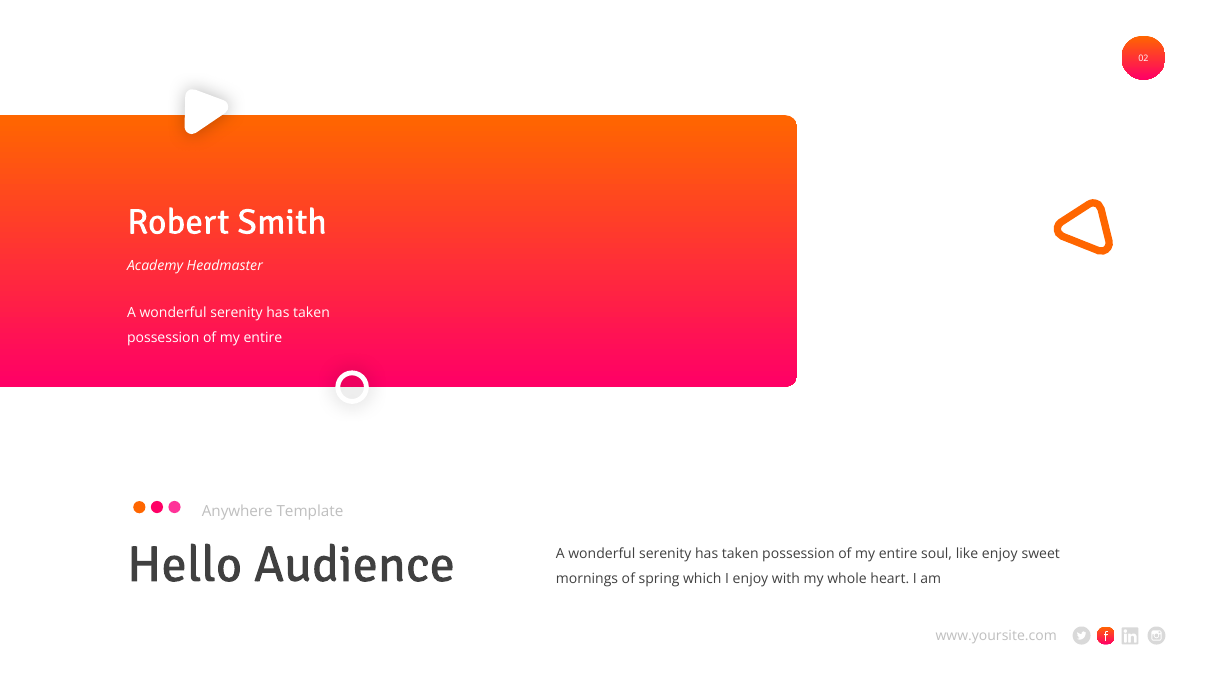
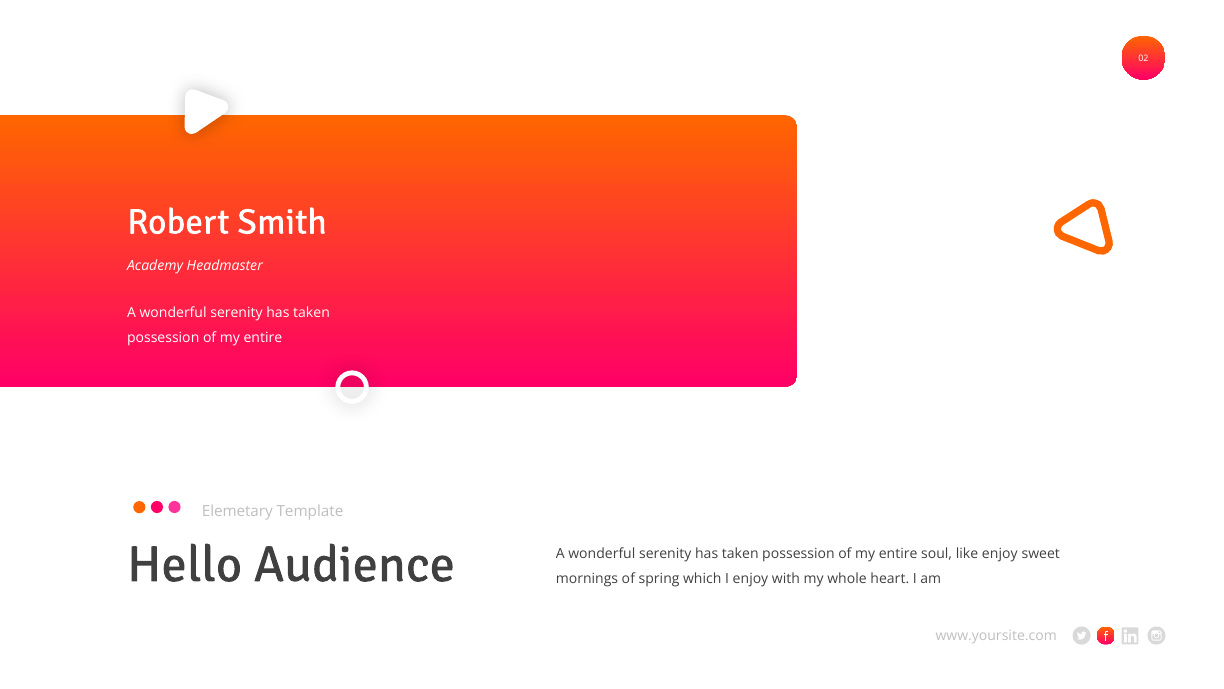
Anywhere: Anywhere -> Elemetary (237, 511)
